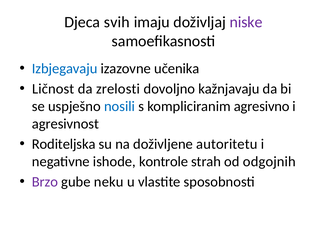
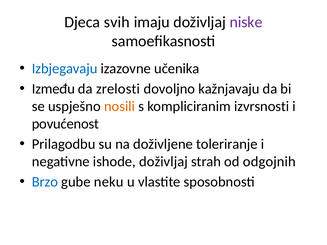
Ličnost: Ličnost -> Između (53, 89)
nosili colour: blue -> orange (120, 106)
agresivno: agresivno -> izvrsnosti (262, 106)
agresivnost: agresivnost -> povućenost (65, 124)
Roditeljska: Roditeljska -> Prilagodbu (64, 144)
autoritetu: autoritetu -> toleriranje (227, 144)
ishode kontrole: kontrole -> doživljaj (163, 162)
Brzo colour: purple -> blue (45, 182)
